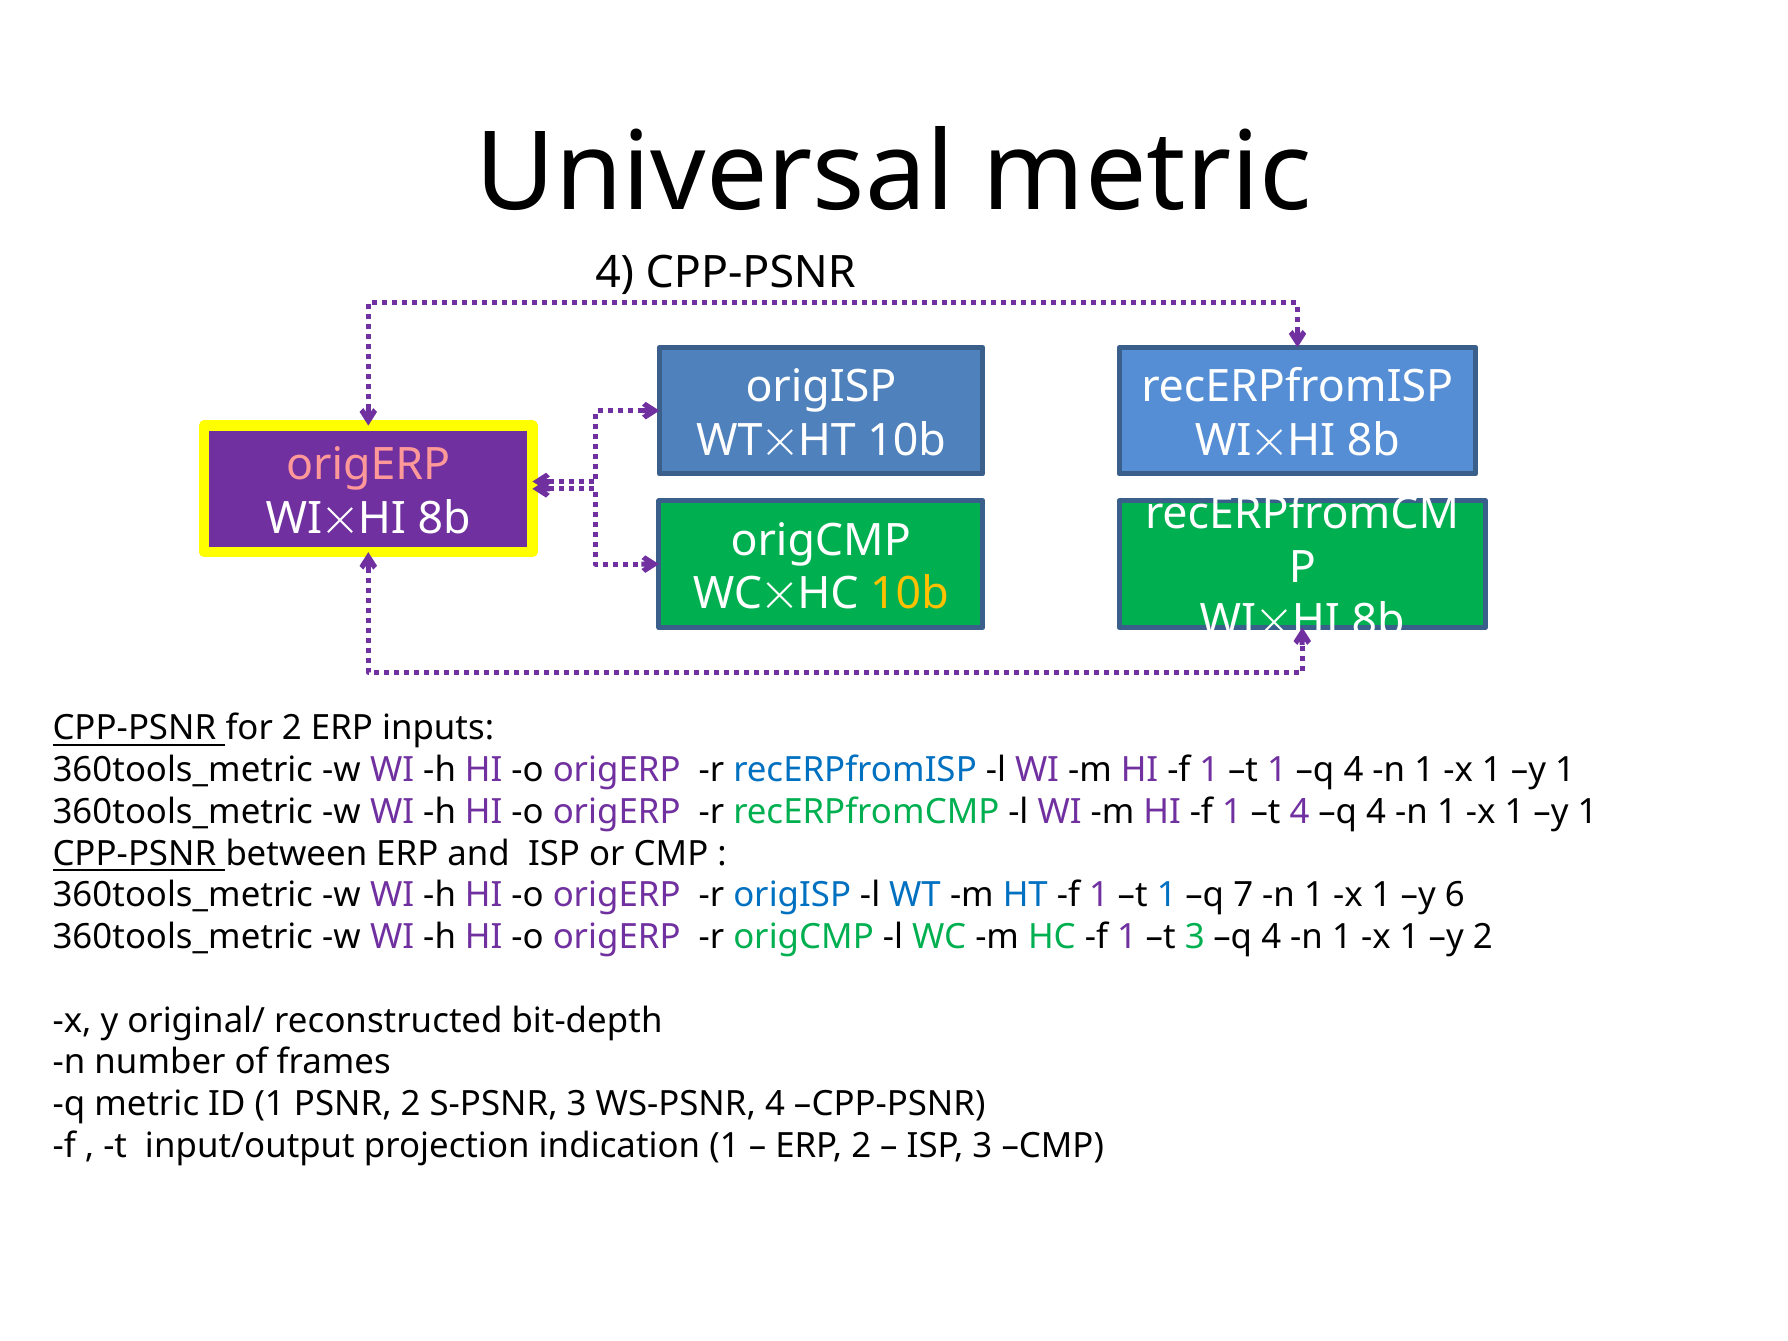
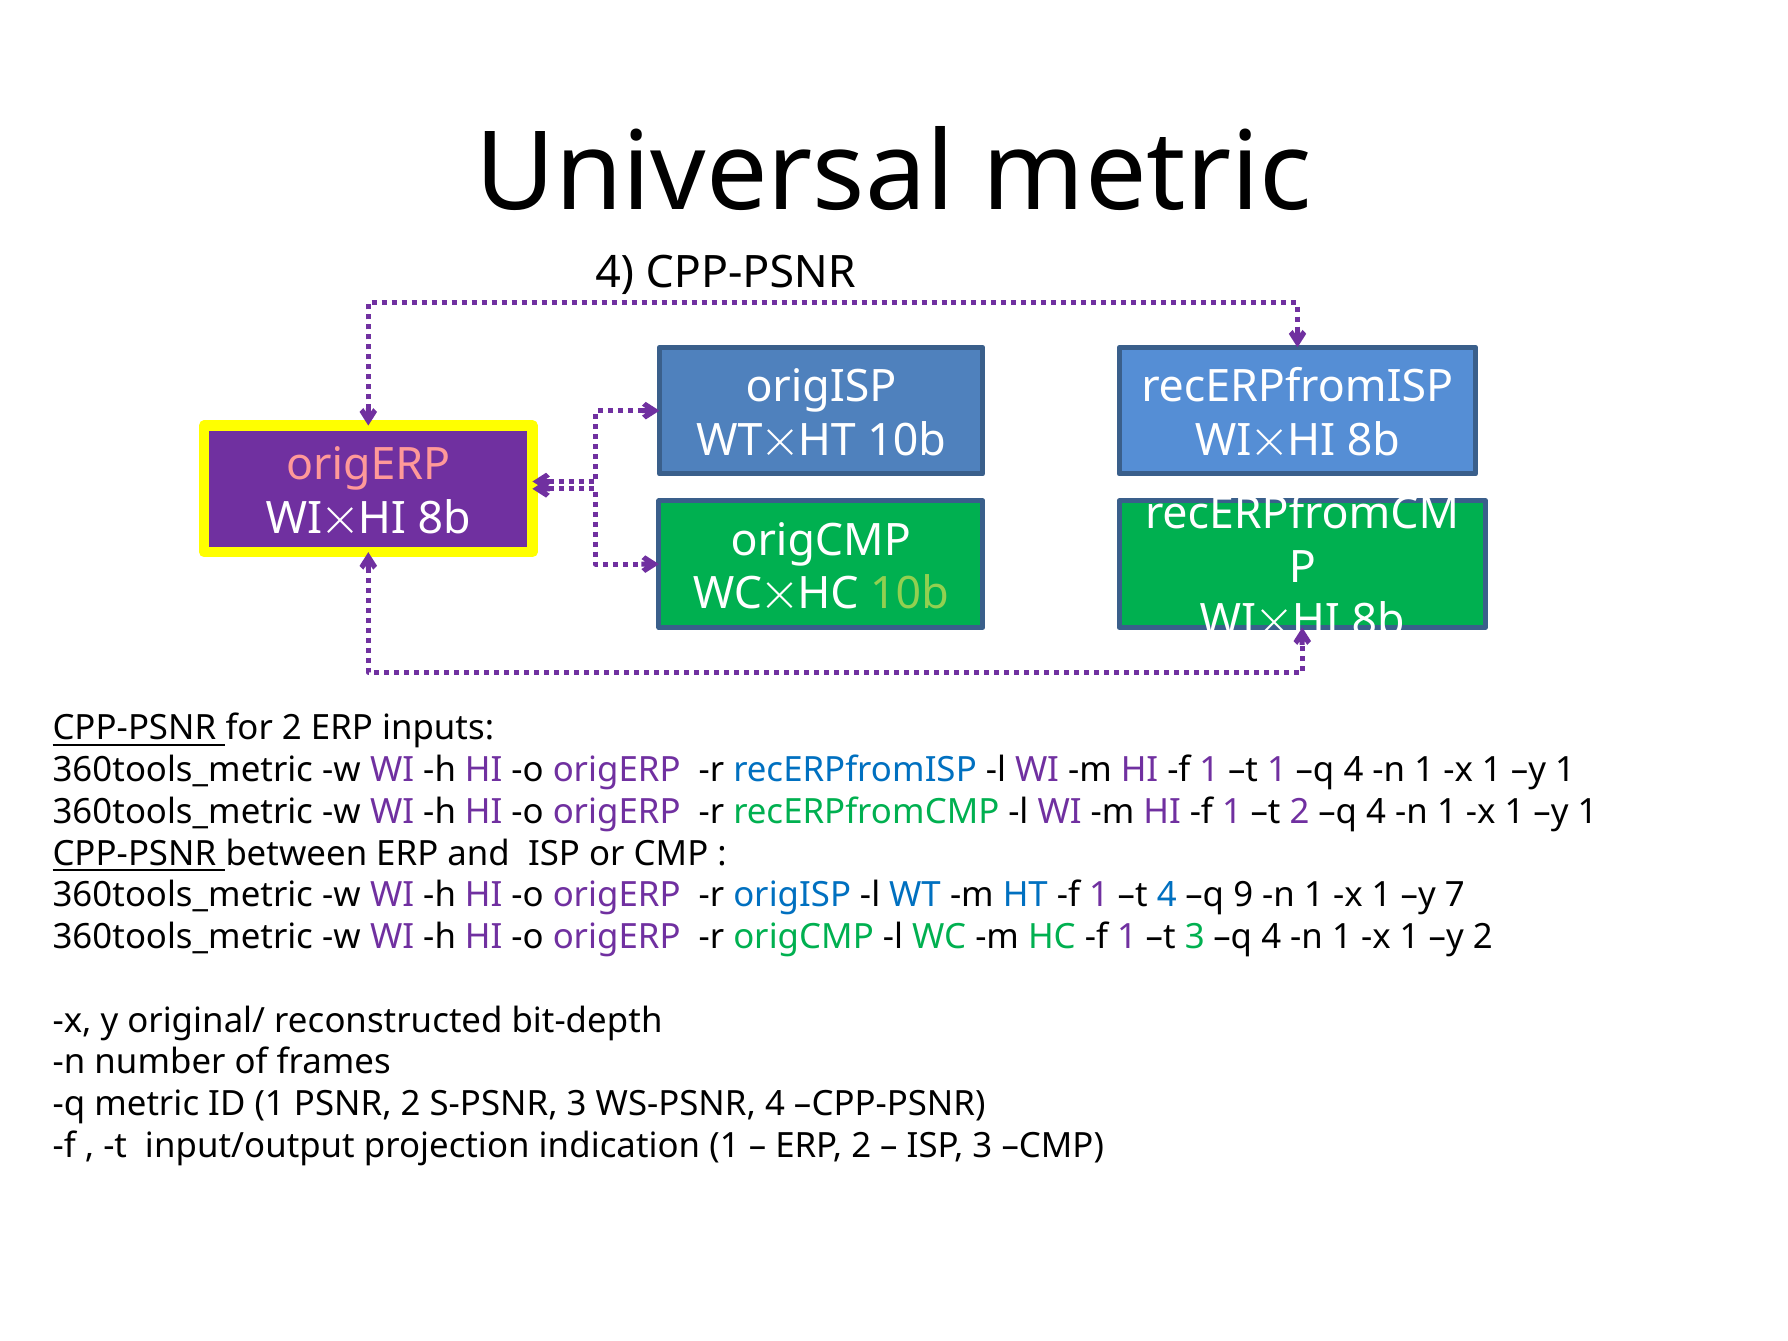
10b colour: yellow -> light green (909, 594)
t 4: 4 -> 2 (1300, 812)
1: 1 -> 4 (1167, 895)
7: 7 -> 9 (1243, 895)
6: 6 -> 7 (1455, 895)
